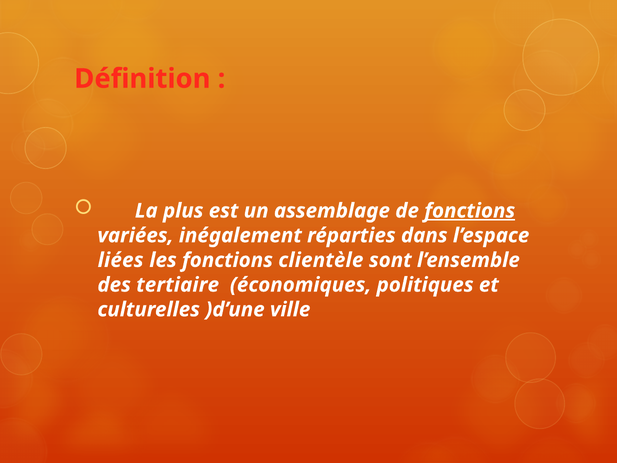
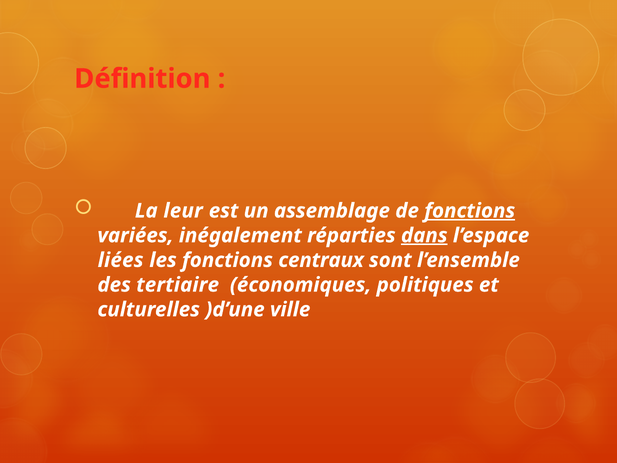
plus: plus -> leur (183, 211)
dans underline: none -> present (424, 235)
clientèle: clientèle -> centraux (321, 260)
